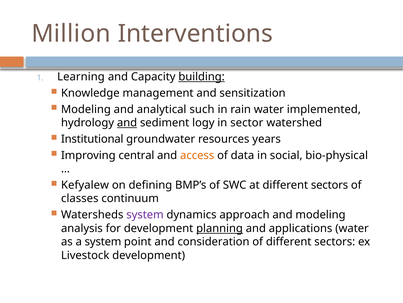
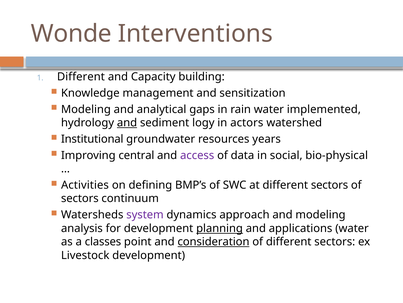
Million: Million -> Wonde (71, 34)
Learning: Learning -> Different (81, 77)
building underline: present -> none (202, 77)
such: such -> gaps (202, 109)
sector: sector -> actors (247, 123)
access colour: orange -> purple (197, 155)
Kefyalew: Kefyalew -> Activities (85, 185)
classes: classes -> sectors (80, 198)
a system: system -> classes (103, 241)
consideration underline: none -> present (213, 241)
